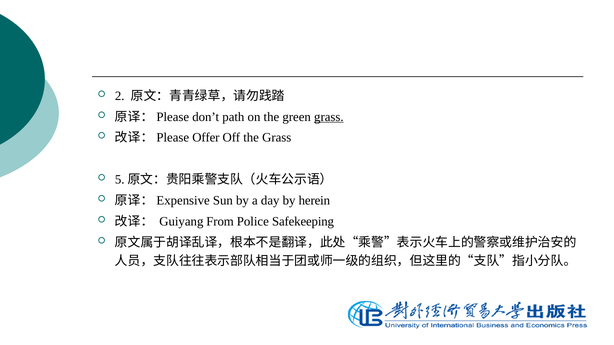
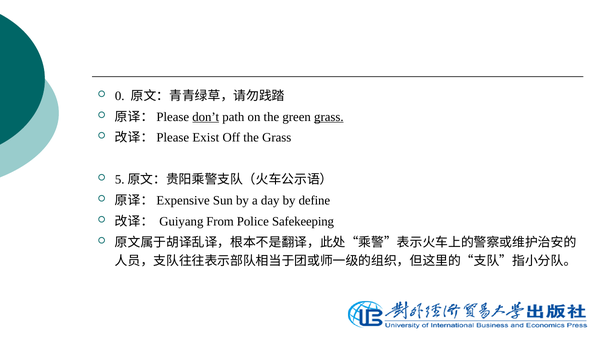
2: 2 -> 0 (120, 96)
don’t underline: none -> present (206, 117)
Offer: Offer -> Exist (206, 138)
herein: herein -> define (314, 201)
